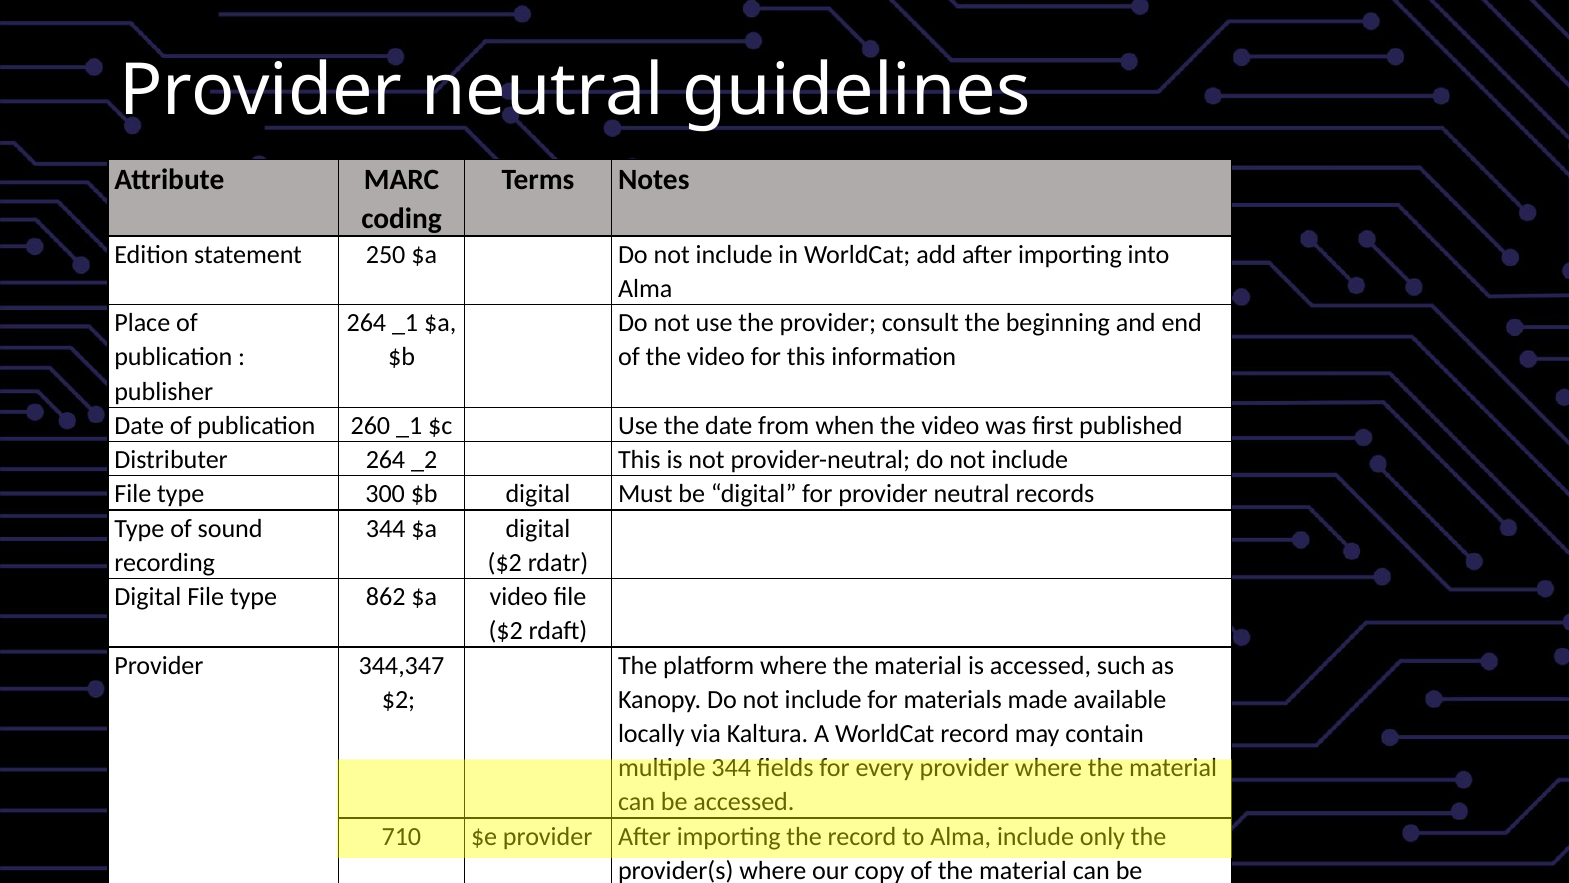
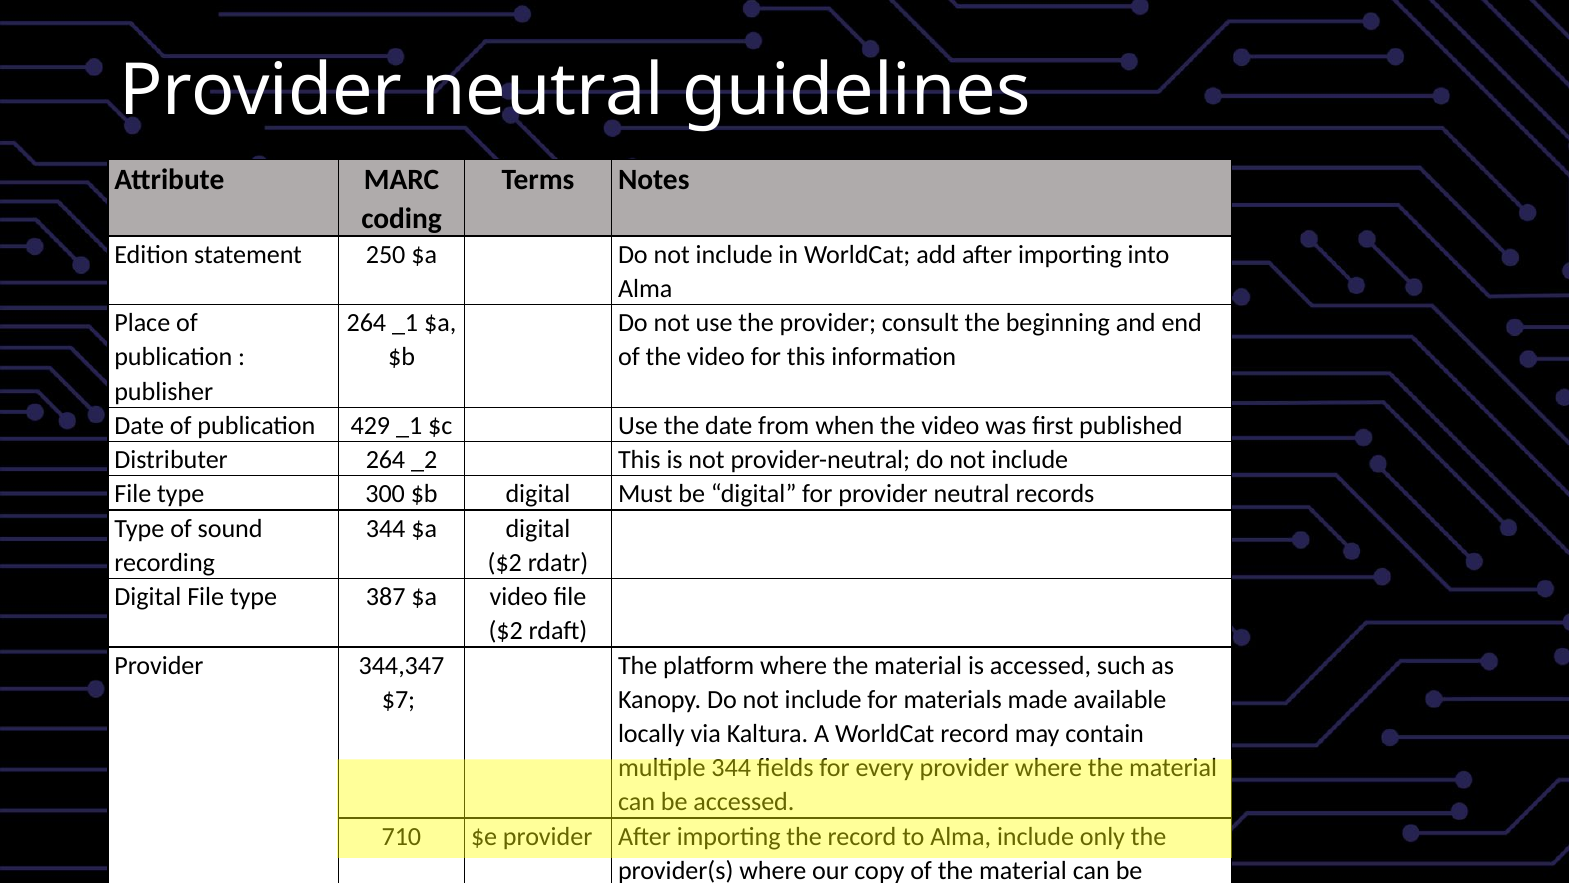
260: 260 -> 429 (370, 426)
862: 862 -> 387 (386, 597)
$2: $2 -> $7 (399, 699)
